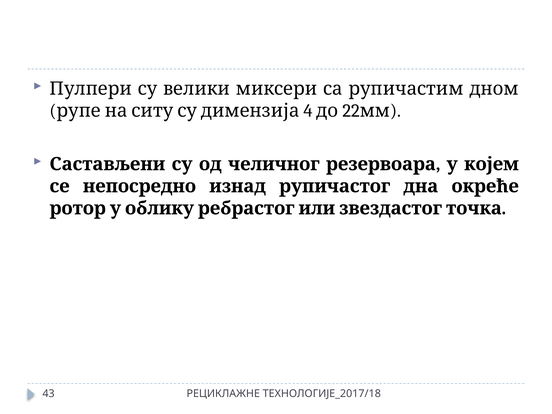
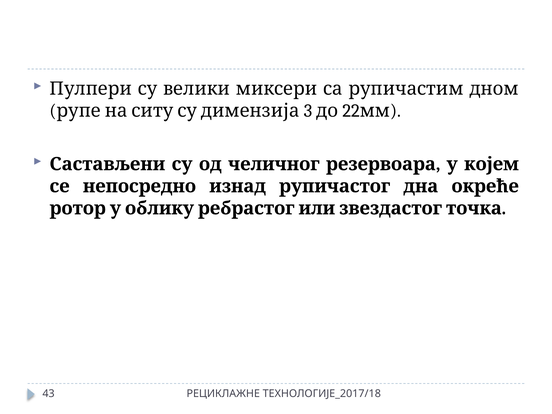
4: 4 -> 3 (308, 111)
